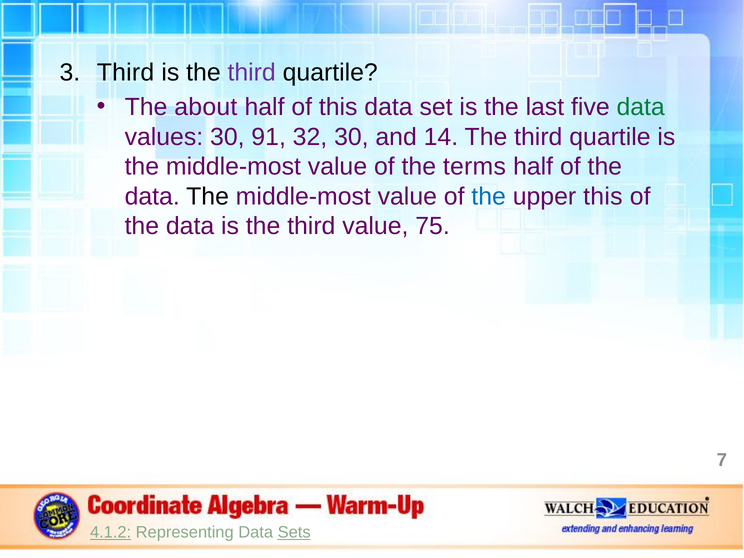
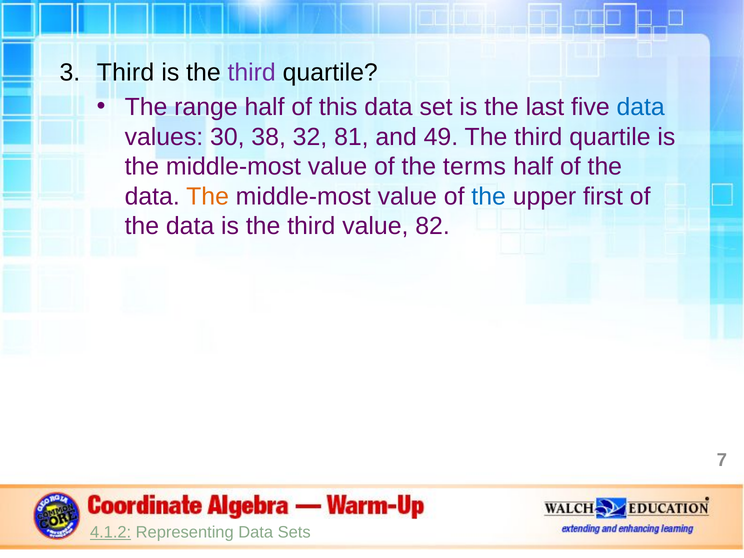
about: about -> range (206, 107)
data colour: green -> blue (641, 107)
91: 91 -> 38 (269, 137)
32 30: 30 -> 81 (351, 137)
14: 14 -> 49 (441, 137)
The colour: black -> orange (208, 196)
upper this: this -> first (603, 196)
75: 75 -> 82 (433, 226)
Sets underline: present -> none (294, 532)
